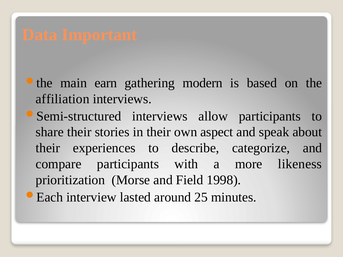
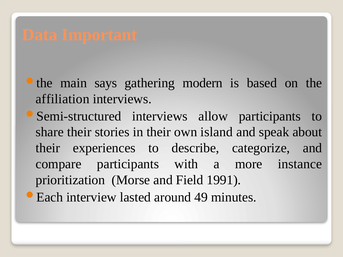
earn: earn -> says (106, 83)
aspect: aspect -> island (217, 132)
likeness: likeness -> instance (300, 164)
1998: 1998 -> 1991 (224, 180)
25: 25 -> 49 (201, 197)
